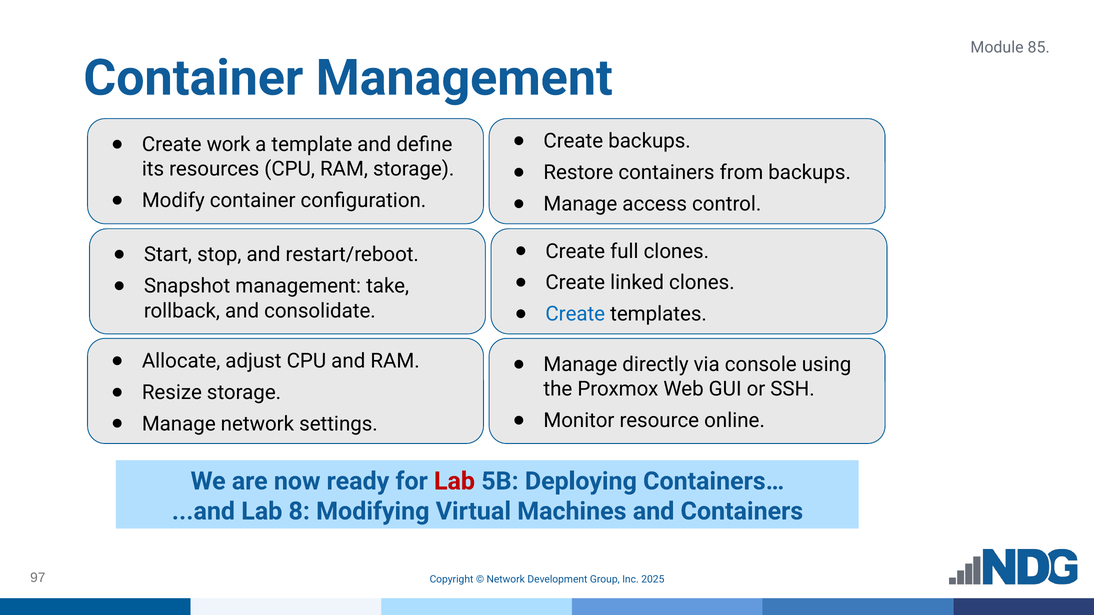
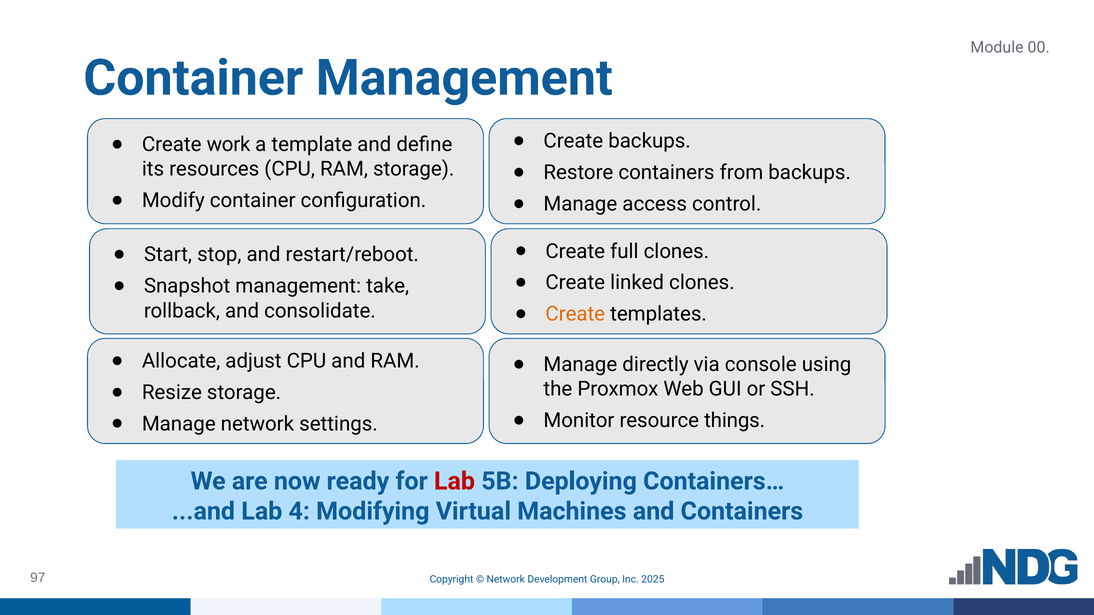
85: 85 -> 00 (1039, 47)
Create colour: blue -> orange (575, 314)
online: online -> things (735, 421)
8: 8 -> 4 (299, 511)
